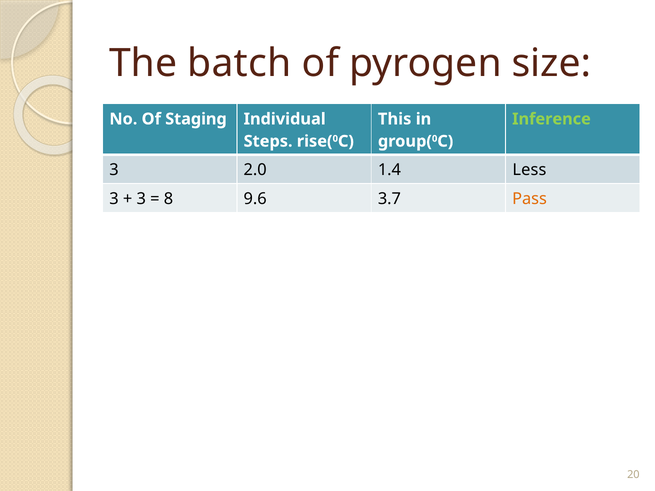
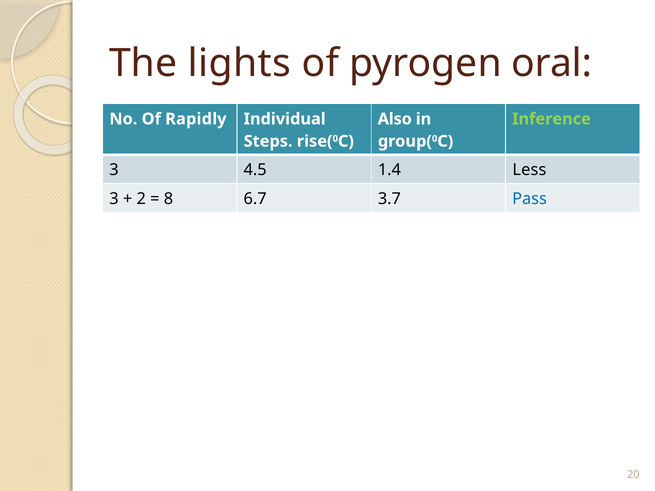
batch: batch -> lights (239, 63)
size: size -> oral (552, 63)
Staging: Staging -> Rapidly (196, 119)
This: This -> Also (395, 119)
2.0: 2.0 -> 4.5 (255, 170)
3: 3 -> 2 (141, 199)
9.6: 9.6 -> 6.7 (255, 199)
Pass colour: orange -> blue (530, 199)
